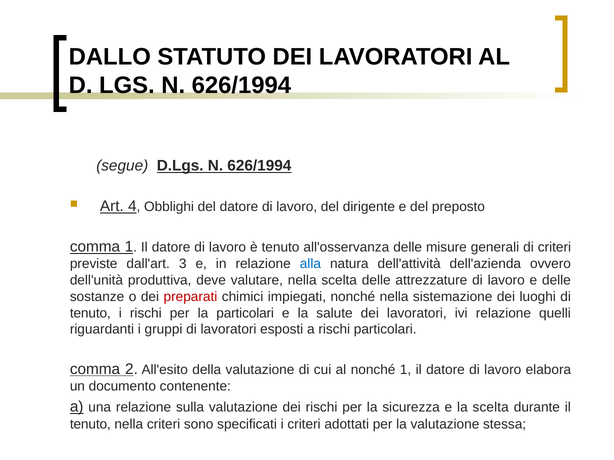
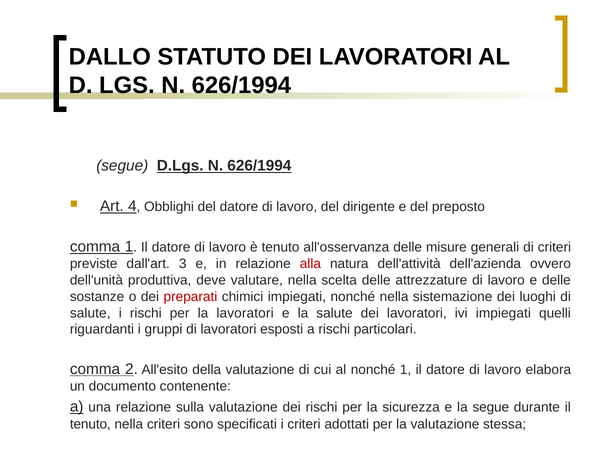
alla colour: blue -> red (310, 264)
tenuto: tenuto -> salute (90, 313)
la particolari: particolari -> lavoratori (245, 313)
ivi relazione: relazione -> impiegati (503, 313)
la scelta: scelta -> segue (491, 408)
